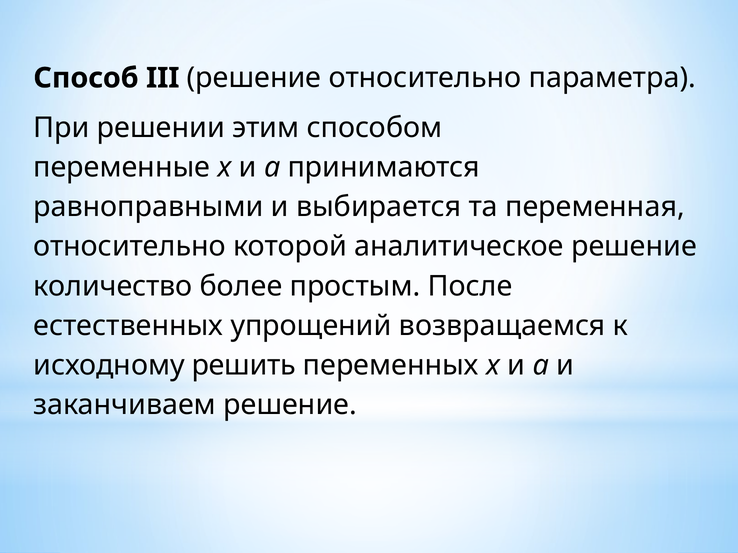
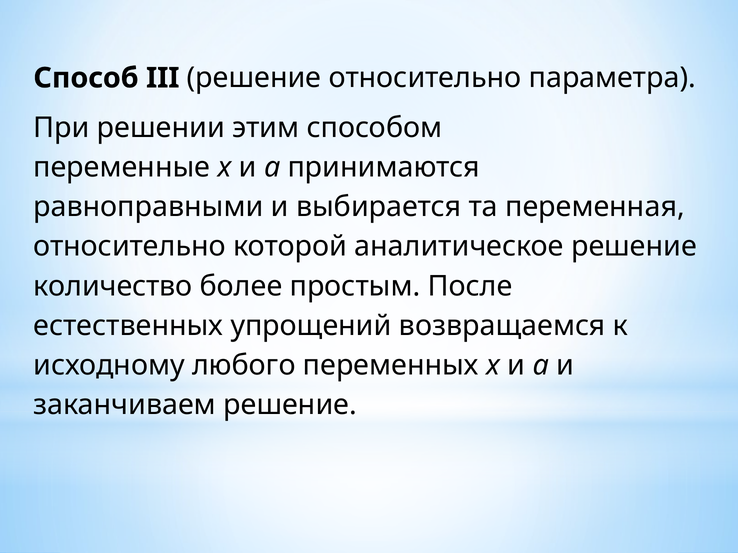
решить: решить -> любого (244, 366)
